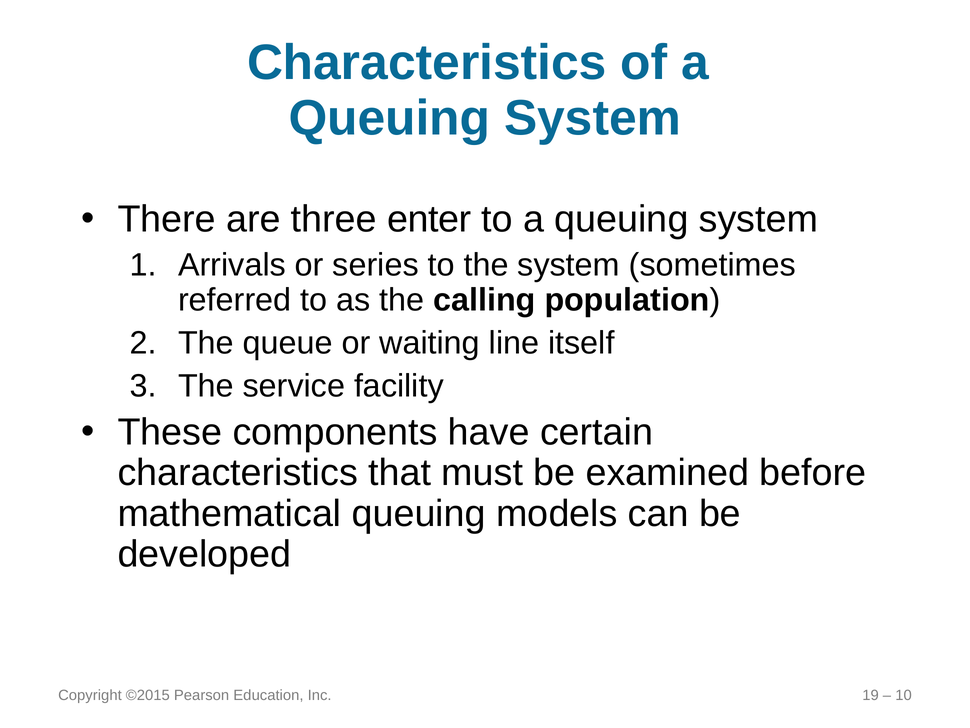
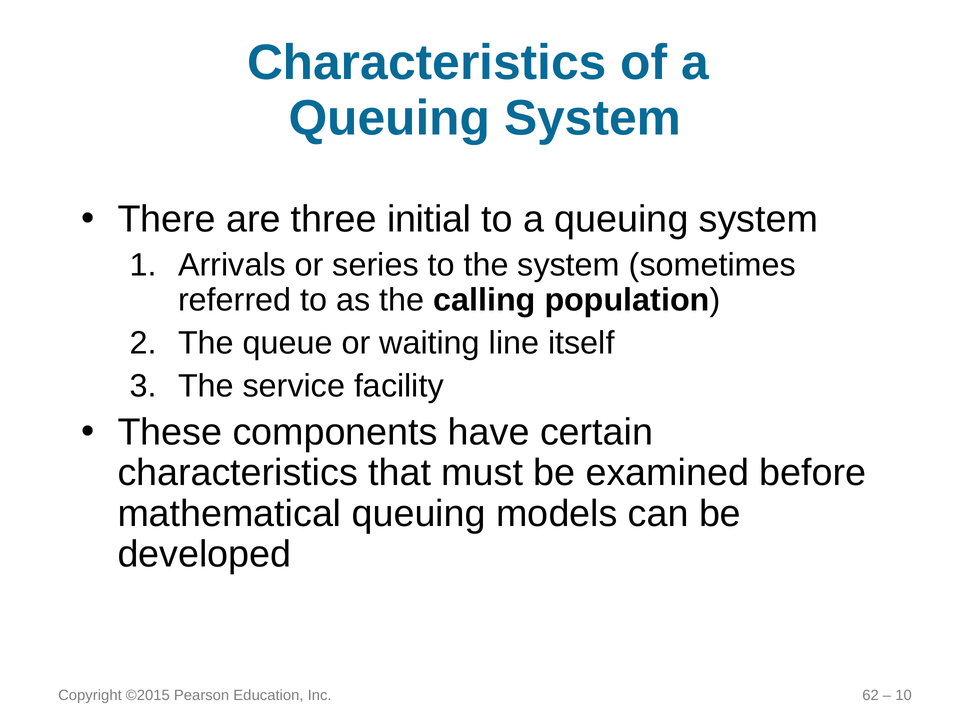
enter: enter -> initial (429, 219)
19: 19 -> 62 (871, 695)
